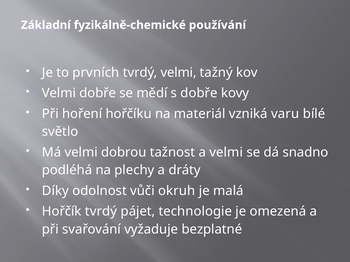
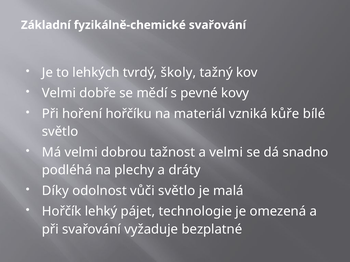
fyzikálně-chemické používání: používání -> svařování (217, 25)
prvních: prvních -> lehkých (96, 73)
tvrdý velmi: velmi -> školy (178, 73)
s dobře: dobře -> pevné (199, 93)
varu: varu -> kůře (285, 114)
vůči okruh: okruh -> světlo (177, 191)
Hořčík tvrdý: tvrdý -> lehký (101, 212)
